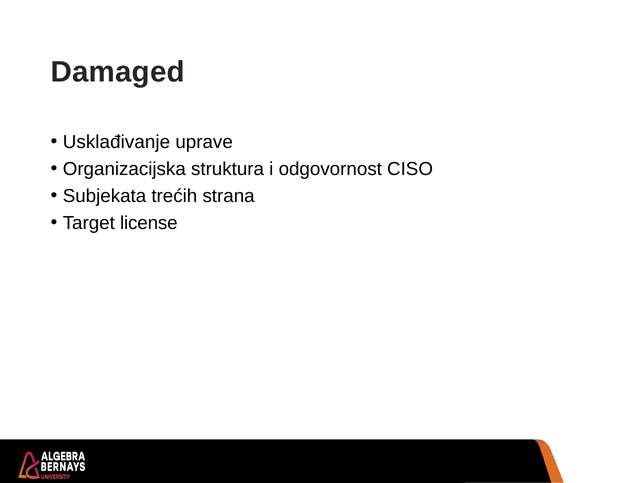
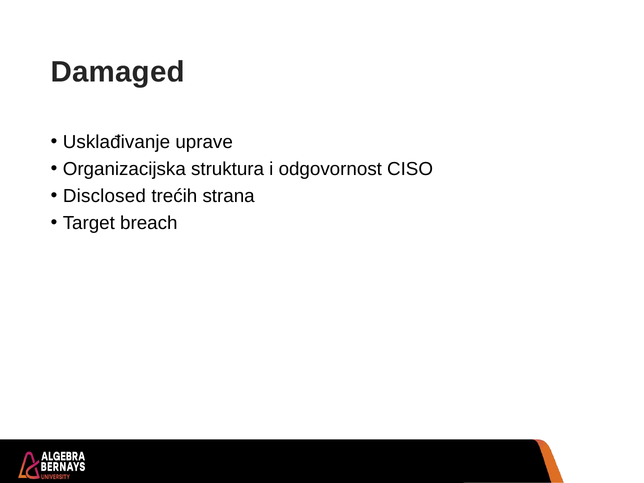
Subjekata: Subjekata -> Disclosed (104, 196)
license: license -> breach (149, 223)
